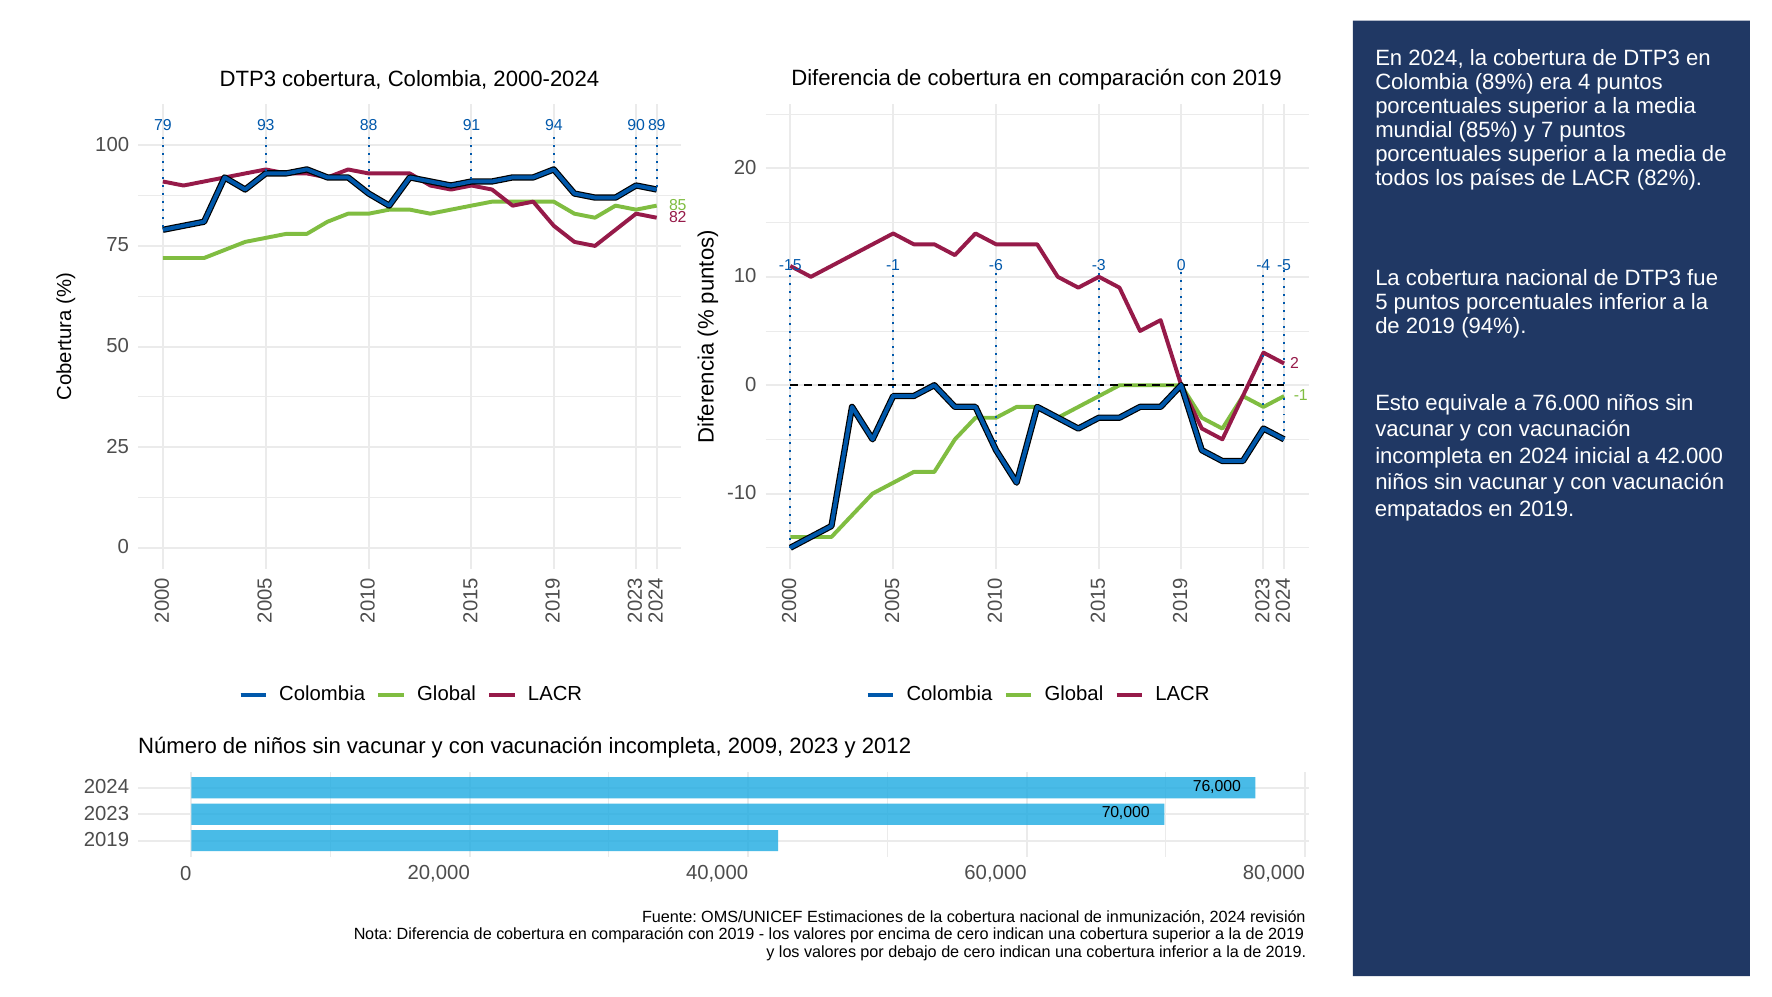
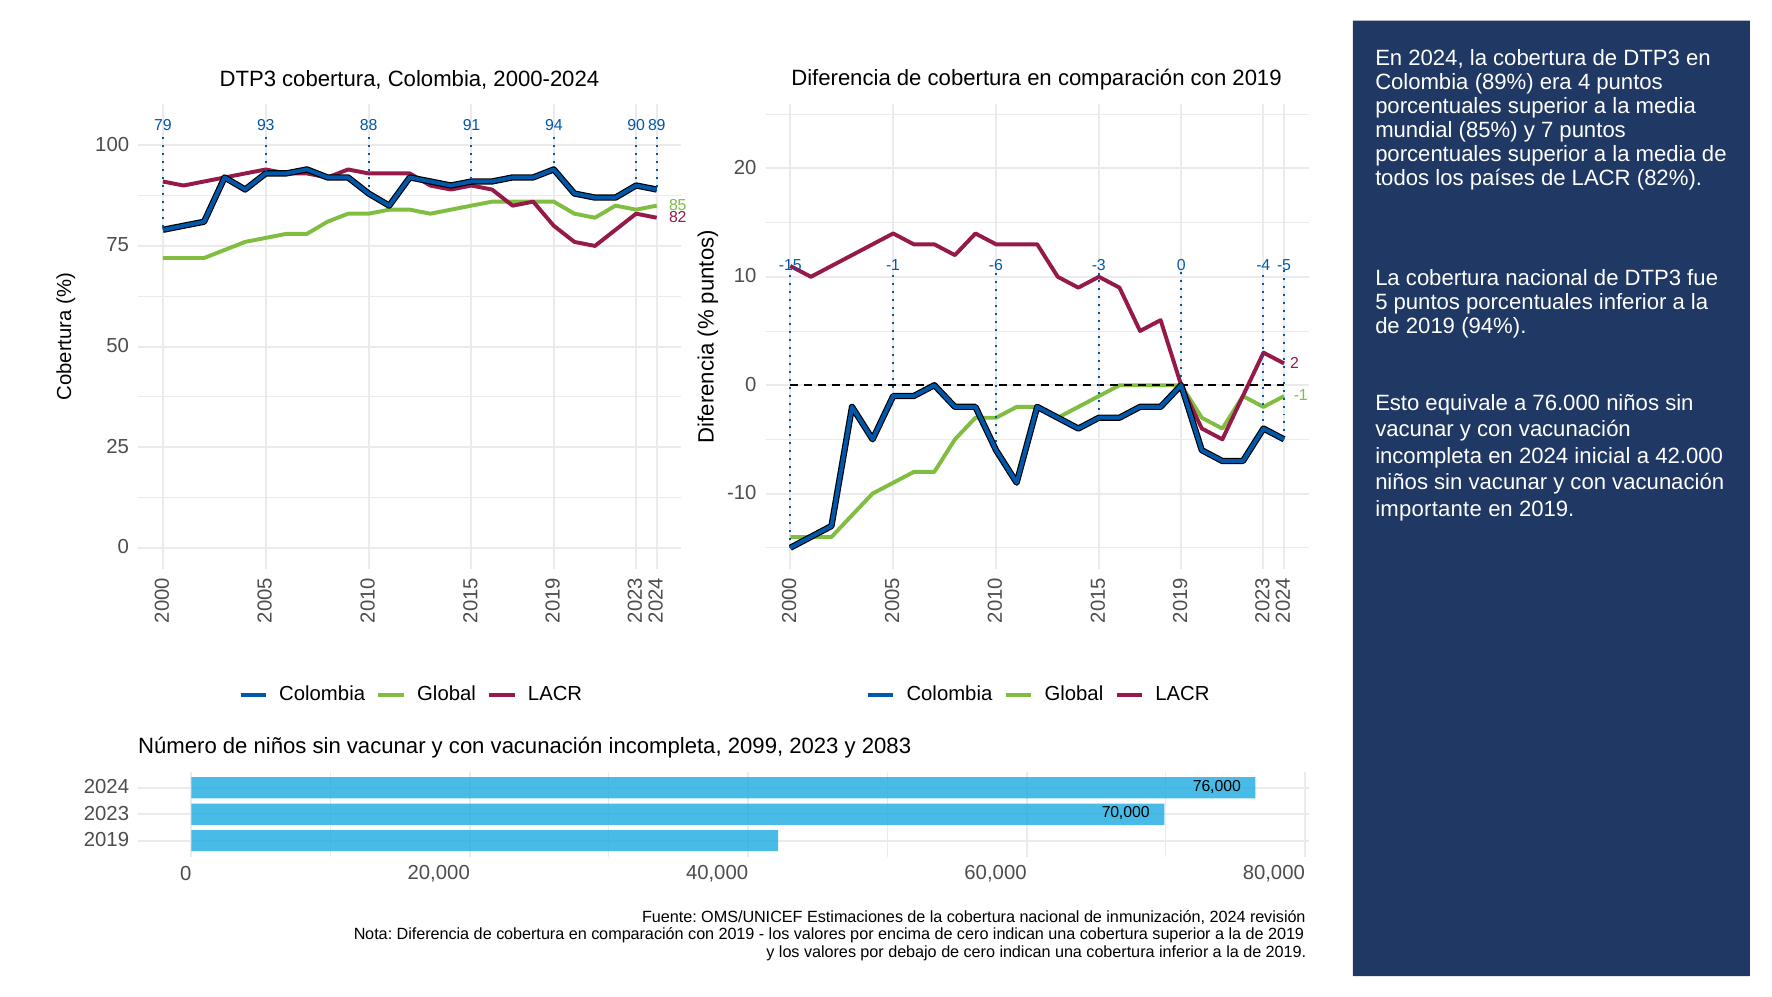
empatados: empatados -> importante (1429, 509)
2009: 2009 -> 2099 (756, 746)
2012: 2012 -> 2083 (886, 746)
